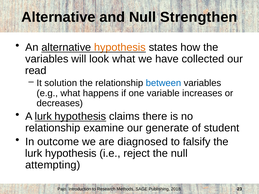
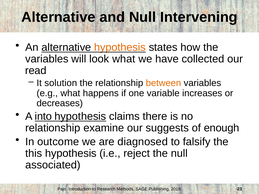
Strengthen: Strengthen -> Intervening (199, 17)
between colour: blue -> orange (163, 83)
A lurk: lurk -> into (43, 117)
generate: generate -> suggests (167, 128)
student: student -> enough (222, 128)
lurk: lurk -> this (34, 154)
attempting: attempting -> associated (53, 165)
